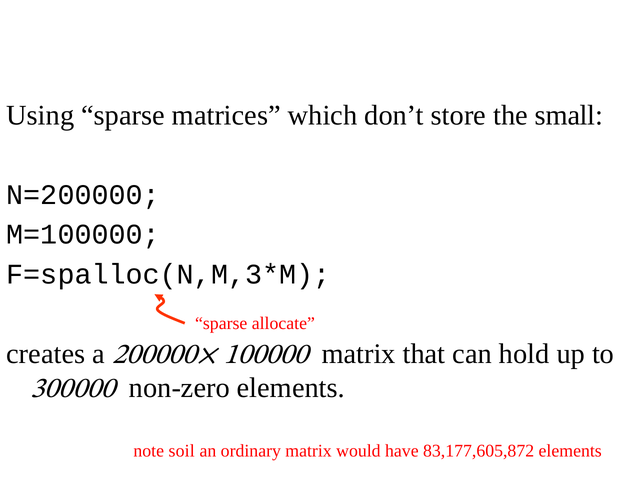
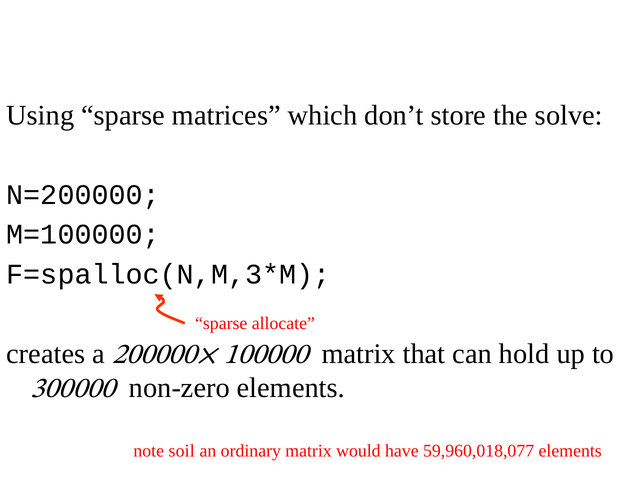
small: small -> solve (569, 115)
83,177,605,872: 83,177,605,872 -> 59,960,018,077 (479, 451)
